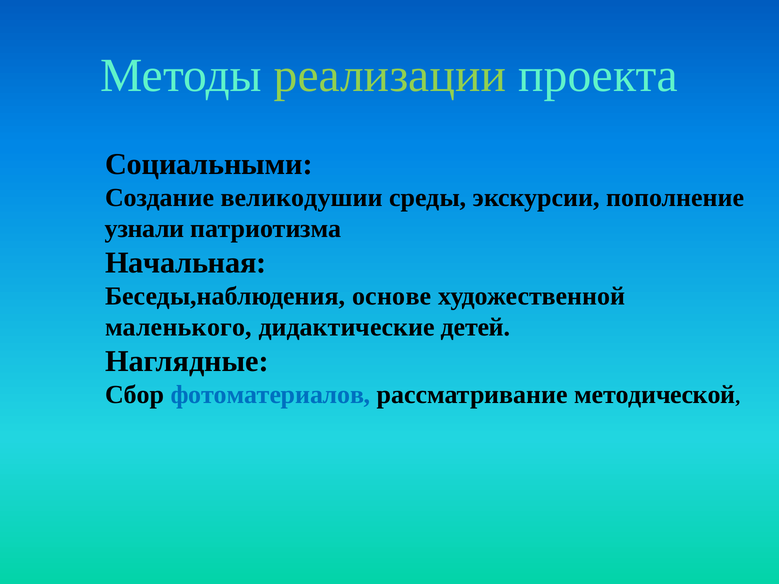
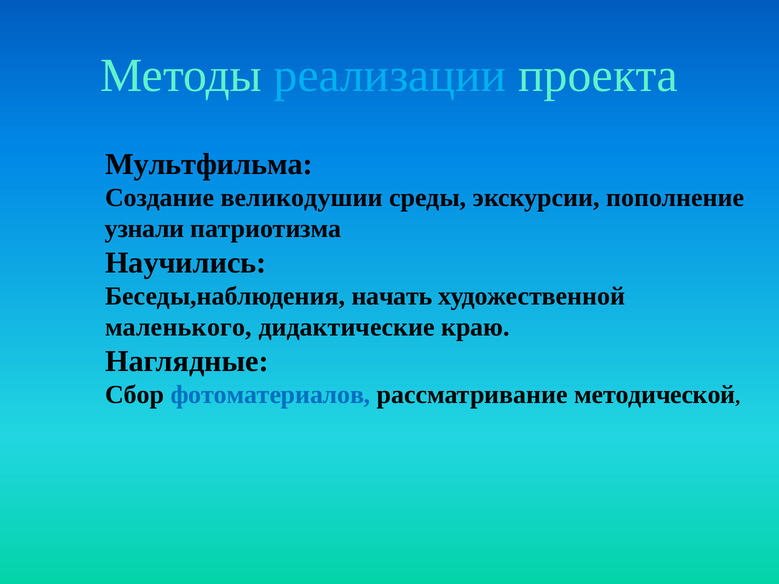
реализации colour: light green -> light blue (390, 75)
Социальными: Социальными -> Мультфильма (209, 164)
Начальная: Начальная -> Научились (186, 263)
основе: основе -> начать (392, 296)
детей: детей -> краю (475, 327)
